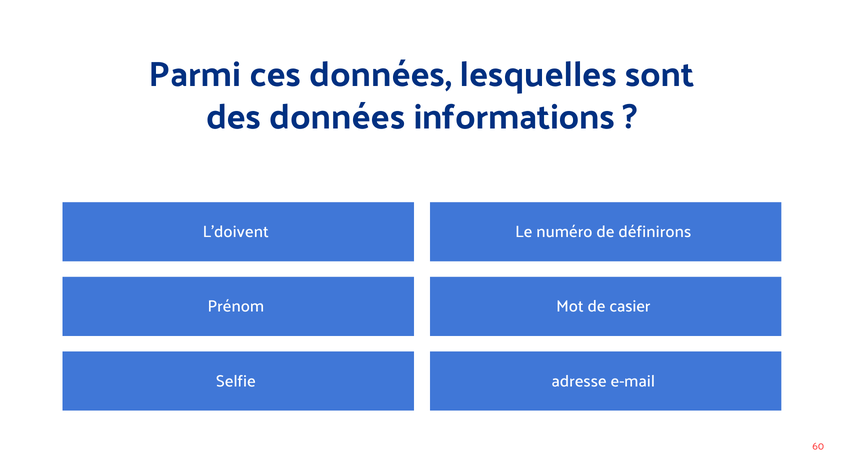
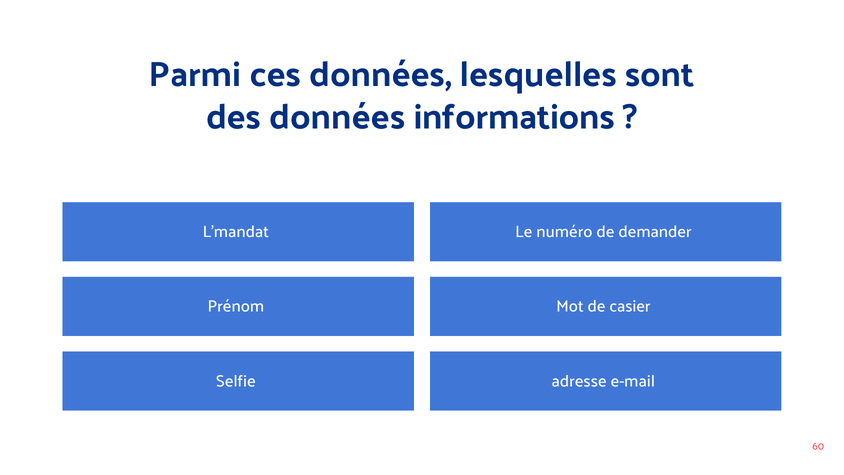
L’doivent: L’doivent -> L’mandat (236, 232)
définirons: définirons -> demander (655, 232)
